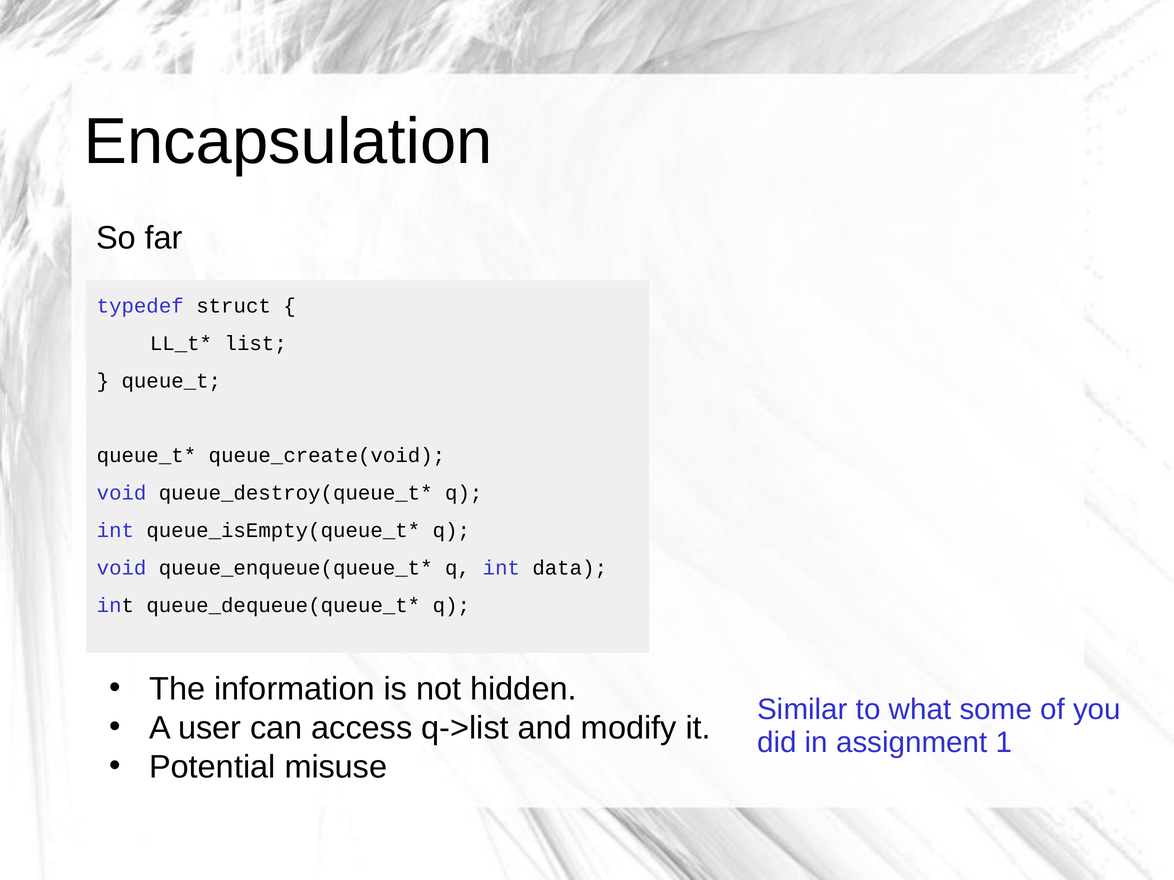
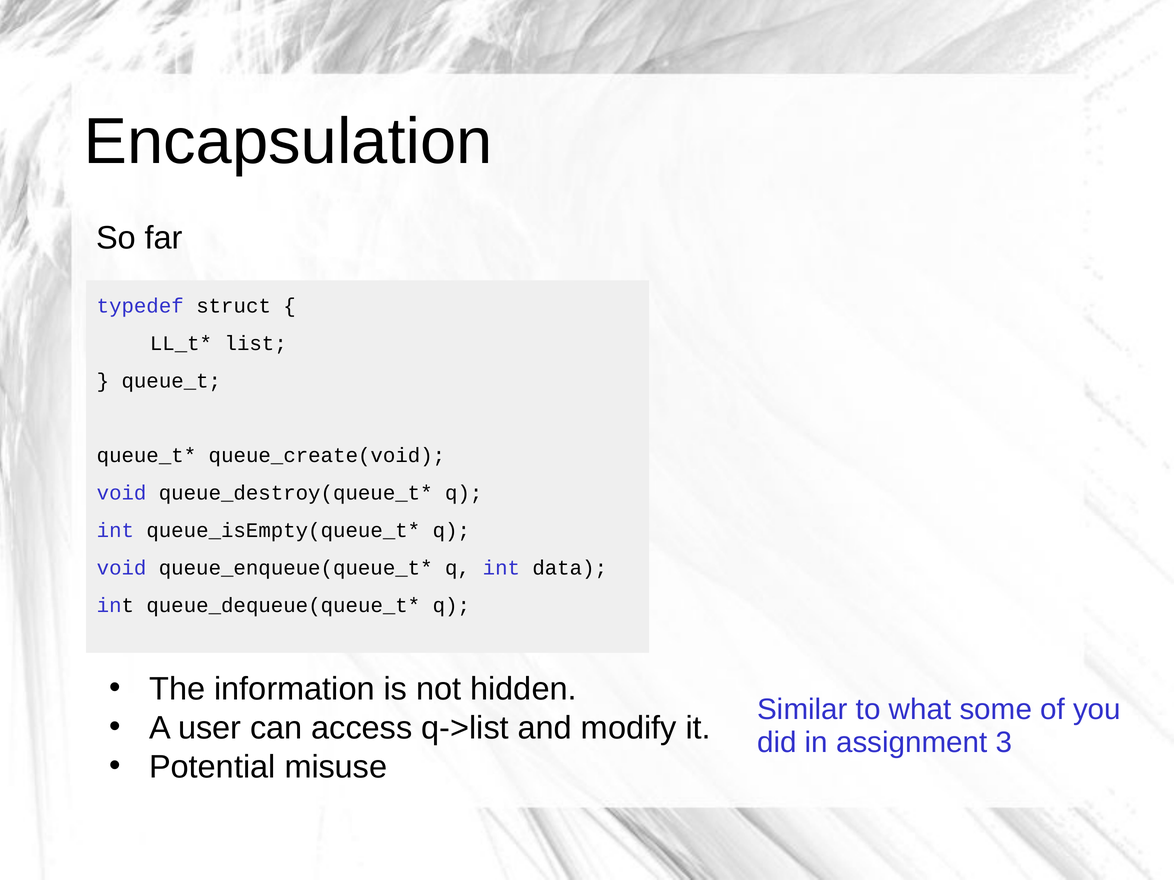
1: 1 -> 3 (1004, 743)
